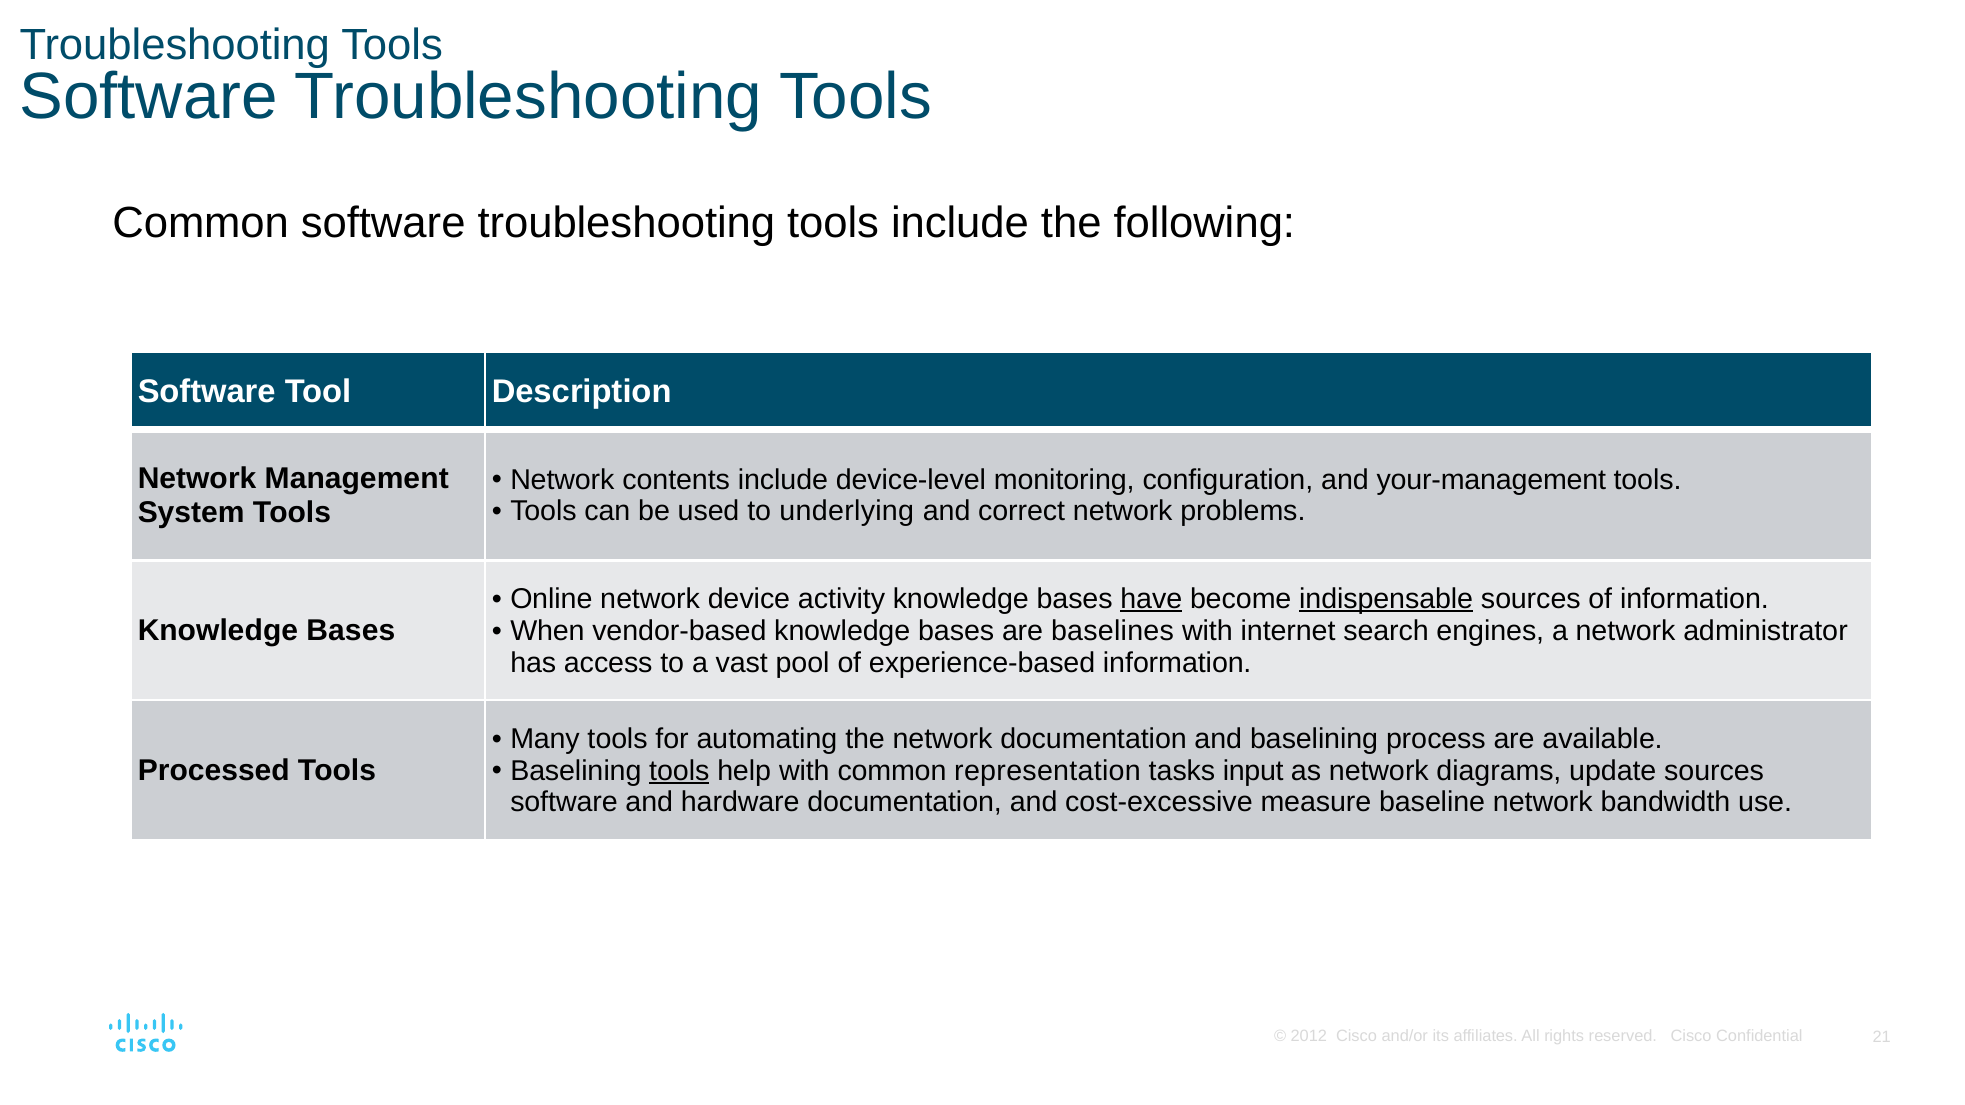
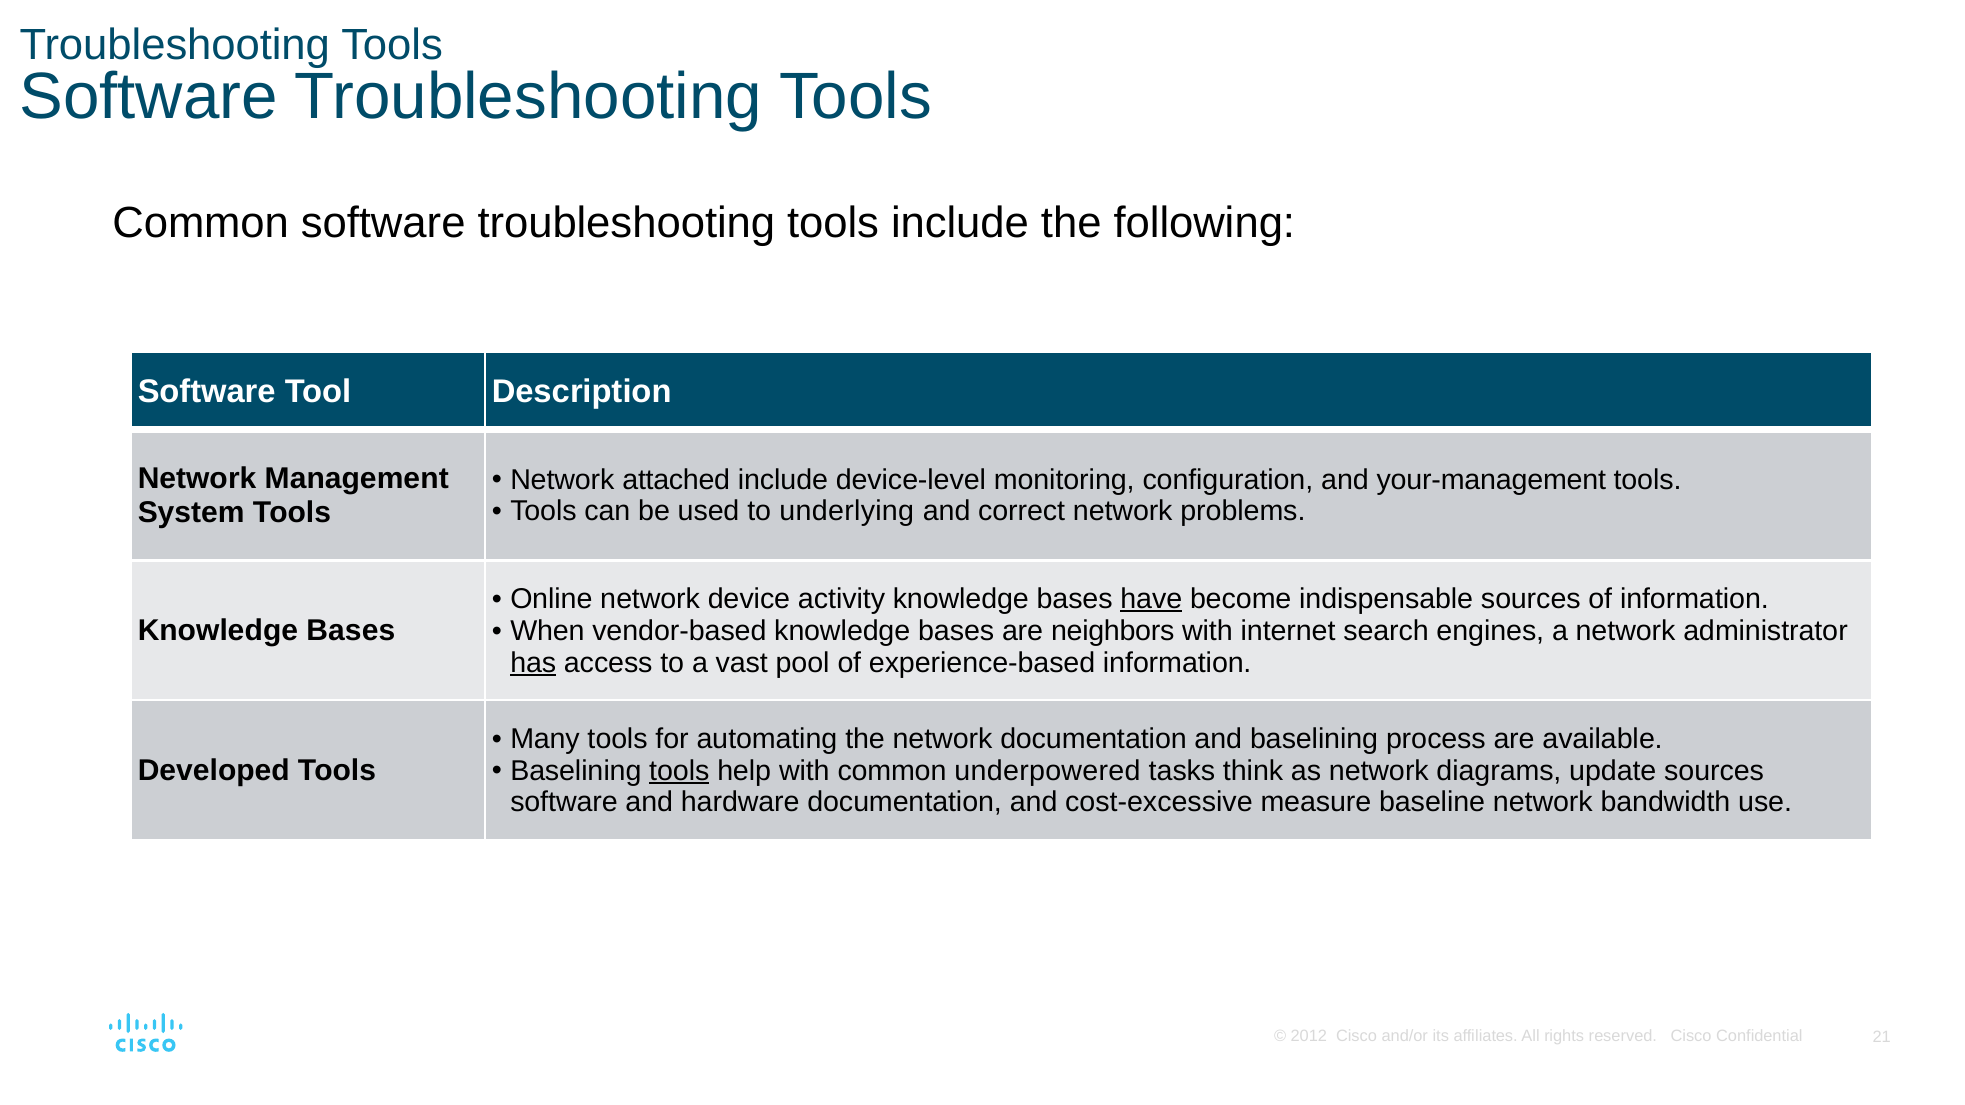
contents: contents -> attached (676, 480)
indispensable underline: present -> none (1386, 599)
baselines: baselines -> neighbors (1113, 631)
has underline: none -> present (533, 663)
Processed: Processed -> Developed (214, 771)
representation: representation -> underpowered (1048, 771)
input: input -> think (1253, 771)
